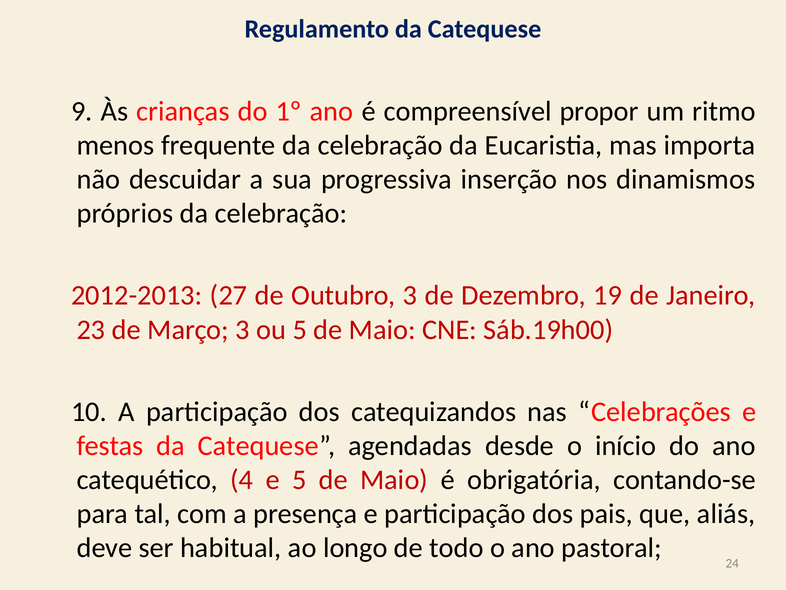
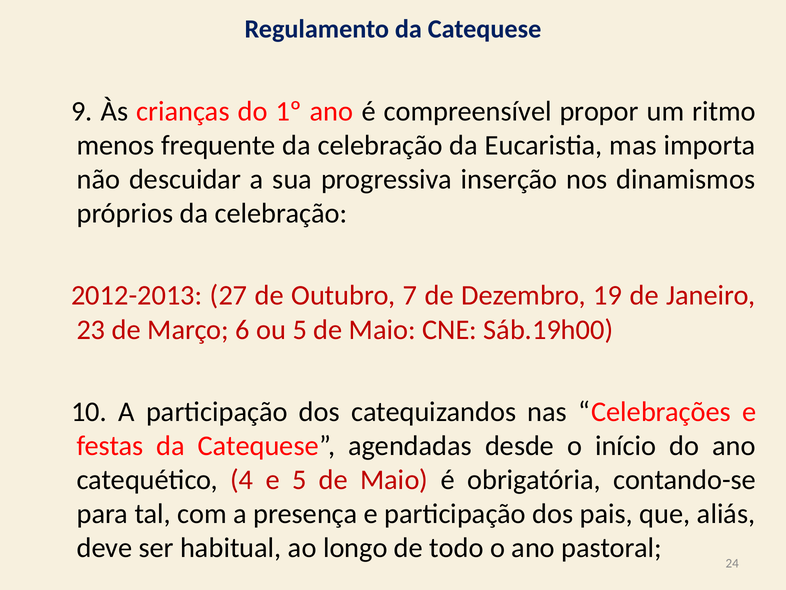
Outubro 3: 3 -> 7 (410, 295)
Março 3: 3 -> 6 (243, 329)
